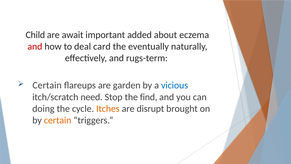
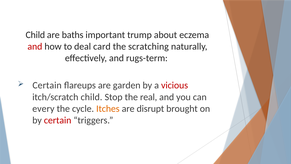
await: await -> baths (73, 35)
added: added -> trump (140, 35)
eventually: eventually -> scratching (148, 46)
vicious colour: blue -> red (175, 85)
itch/scratch need: need -> child (91, 97)
find: find -> real (149, 97)
doing: doing -> every (43, 109)
certain colour: orange -> red (58, 120)
